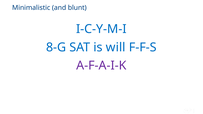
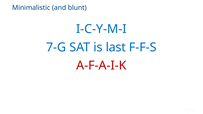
8-G: 8-G -> 7-G (56, 47)
will: will -> last (116, 47)
A-F-A-I-K colour: purple -> red (101, 66)
